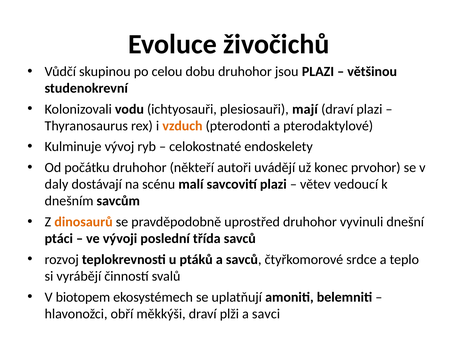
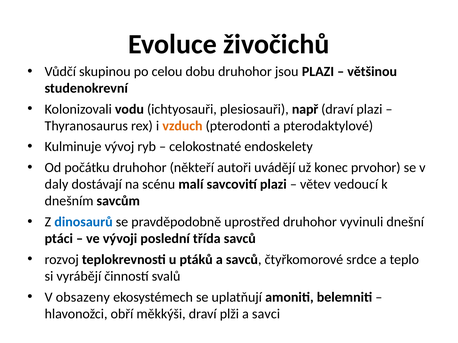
mají: mají -> např (305, 109)
dinosaurů colour: orange -> blue (84, 222)
biotopem: biotopem -> obsazeny (83, 298)
